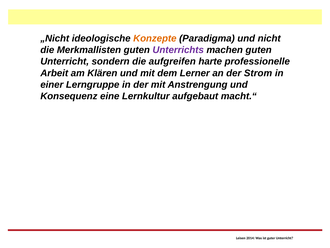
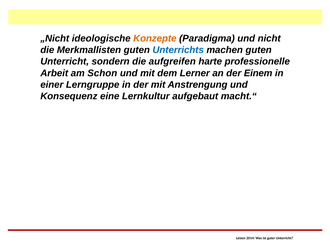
Unterrichts colour: purple -> blue (178, 50)
Klären: Klären -> Schon (102, 73)
Strom: Strom -> Einem (258, 73)
